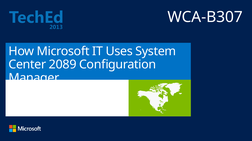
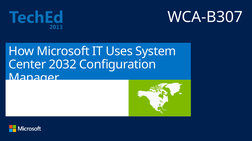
2089: 2089 -> 2032 (63, 65)
